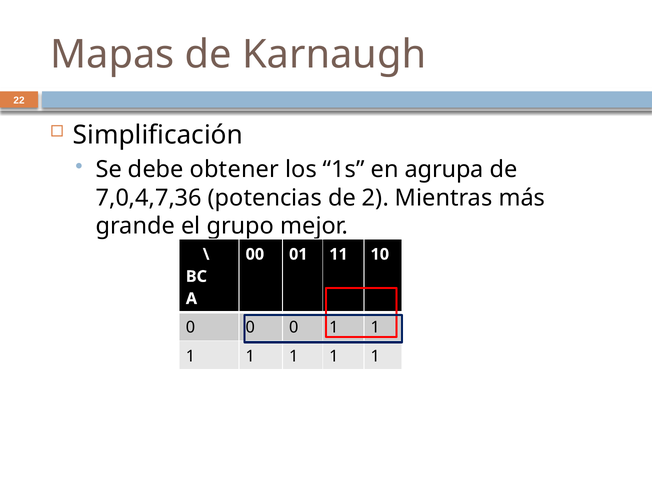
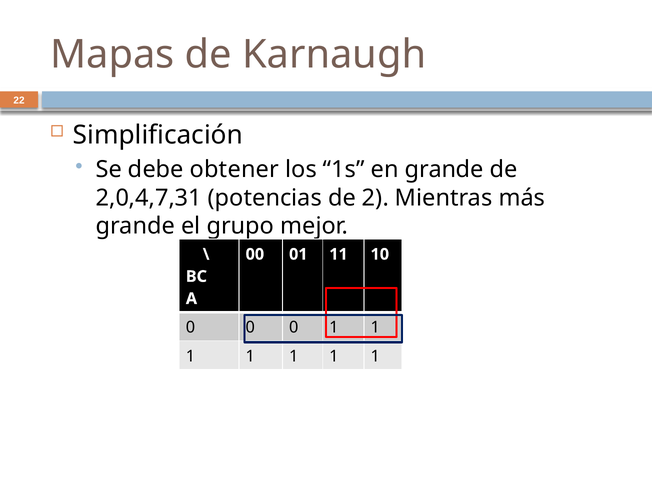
en agrupa: agrupa -> grande (444, 170)
7,0,4,7,36: 7,0,4,7,36 -> 2,0,4,7,31 (149, 198)
